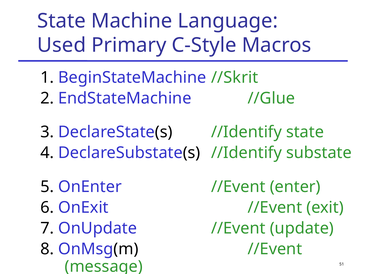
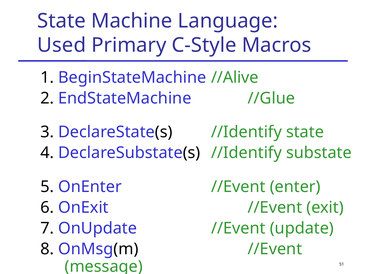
//Skrit: //Skrit -> //Alive (235, 78)
